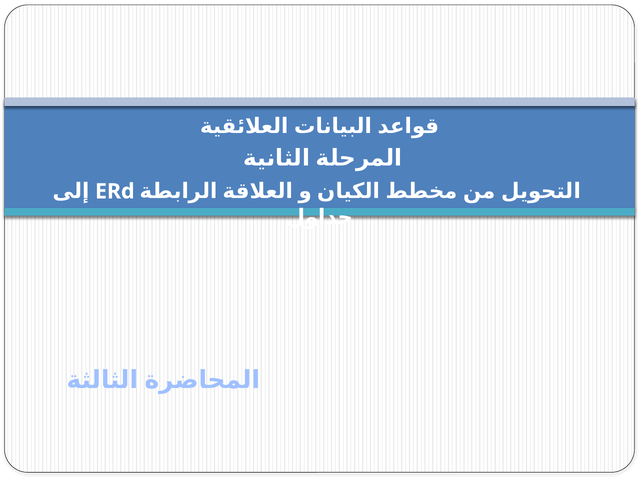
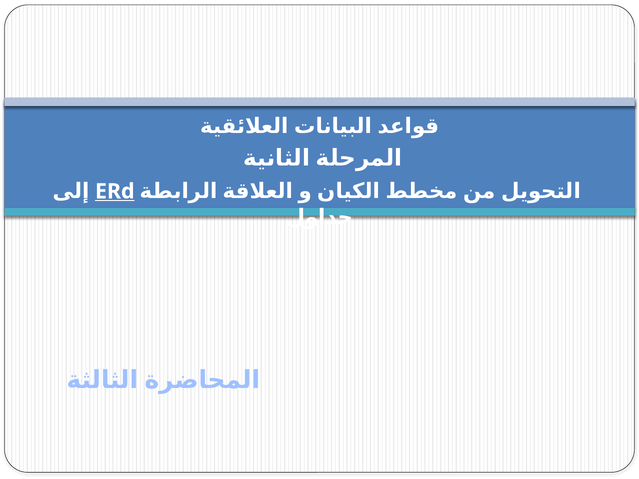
ERd underline: none -> present (115, 191)
